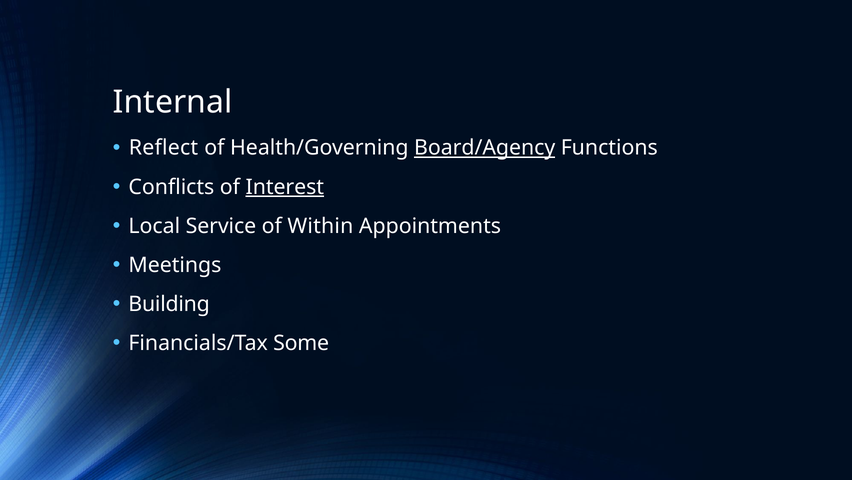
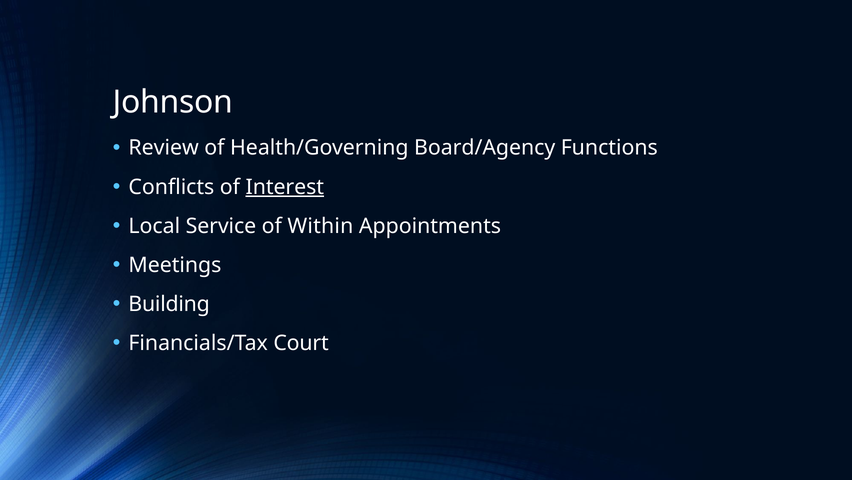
Internal: Internal -> Johnson (173, 102)
Reflect: Reflect -> Review (164, 148)
Board/Agency underline: present -> none (485, 148)
Some: Some -> Court (301, 343)
